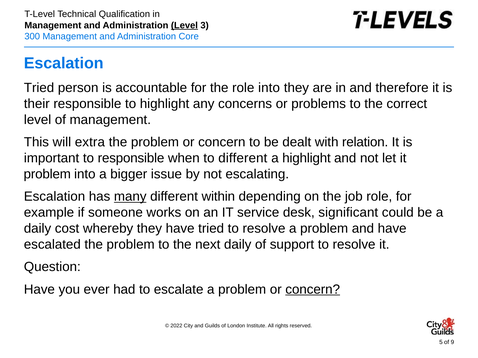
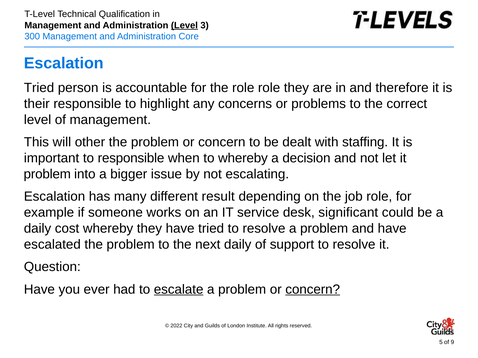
role into: into -> role (269, 88)
extra: extra -> other (90, 142)
relation: relation -> staffing (365, 142)
to different: different -> whereby (243, 158)
a highlight: highlight -> decision (306, 158)
many underline: present -> none (130, 197)
within: within -> result (218, 197)
escalate underline: none -> present (179, 290)
